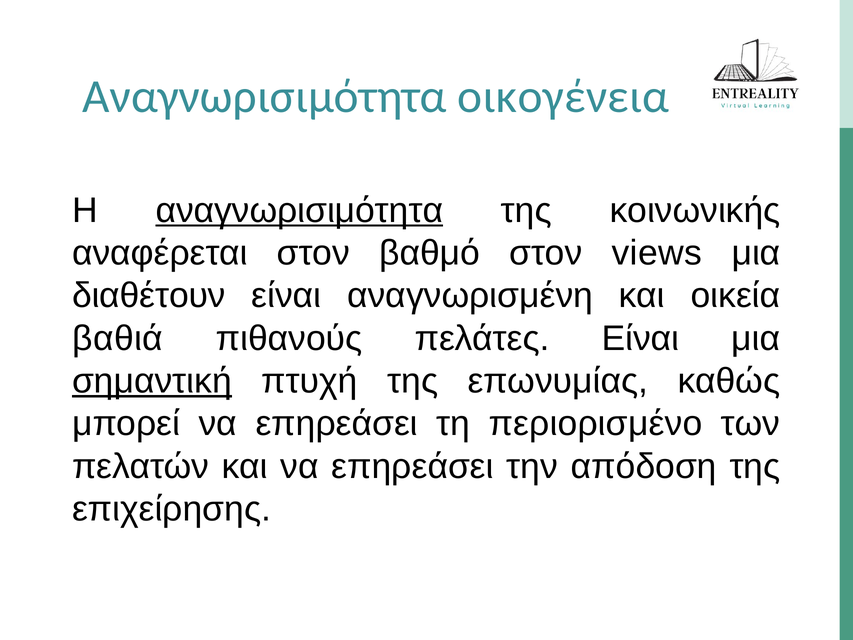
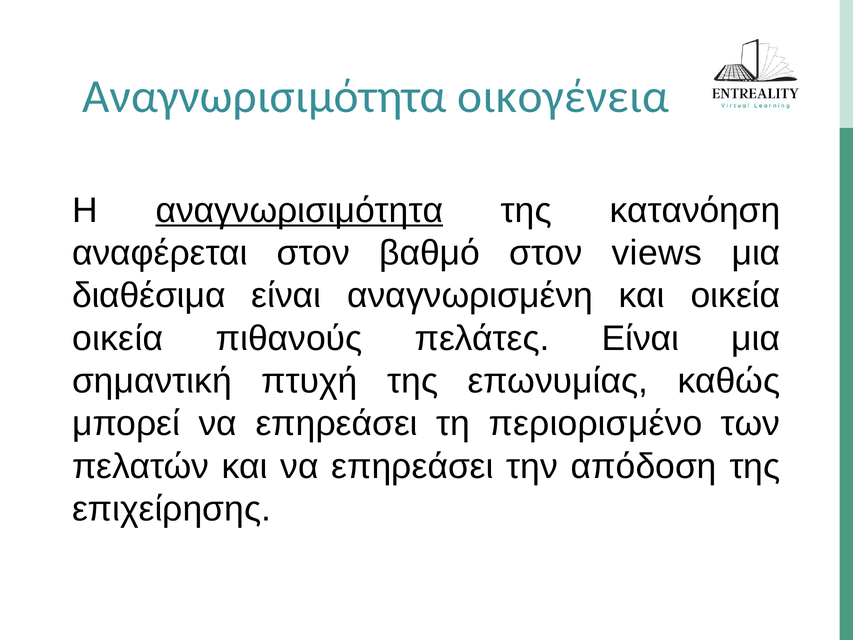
κοινωνικής: κοινωνικής -> κατανόηση (695, 210)
διαθέτουν: διαθέτουν -> διαθέσιμα (149, 296)
βαθιά: βαθιά -> οικεία (118, 338)
σημαντική underline: present -> none (152, 381)
